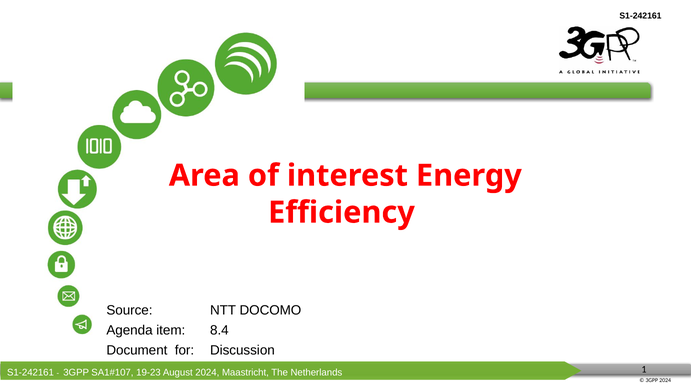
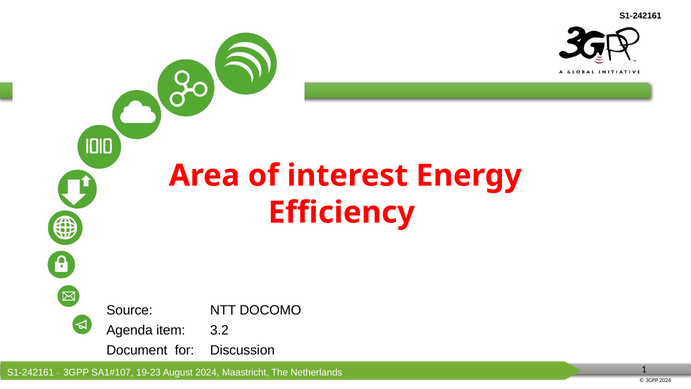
8.4: 8.4 -> 3.2 (219, 330)
